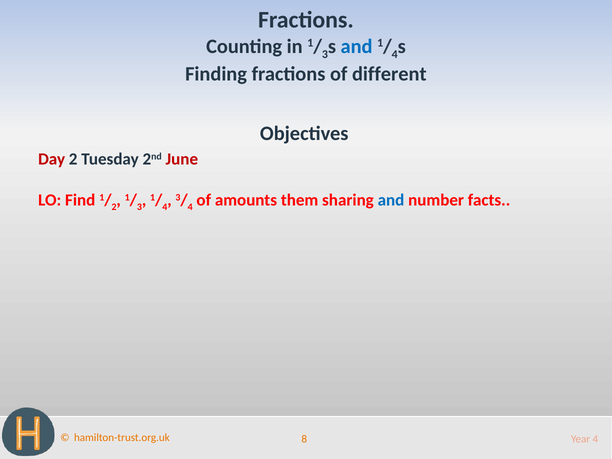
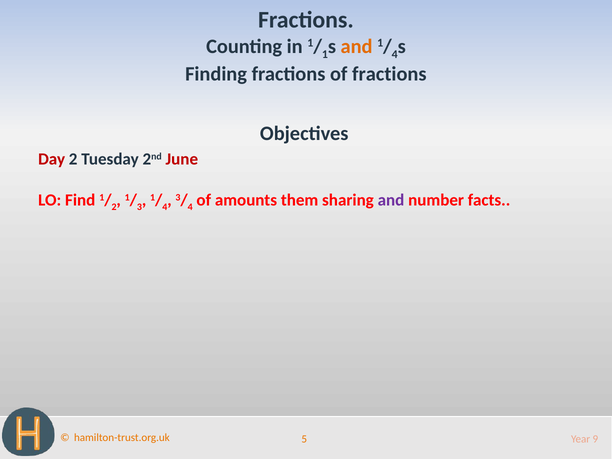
3: 3 -> 1 (325, 54)
and colour: blue -> orange (357, 46)
of different: different -> fractions (389, 74)
and colour: blue -> purple (391, 200)
8: 8 -> 5 (304, 439)
Year 4: 4 -> 9 (595, 439)
